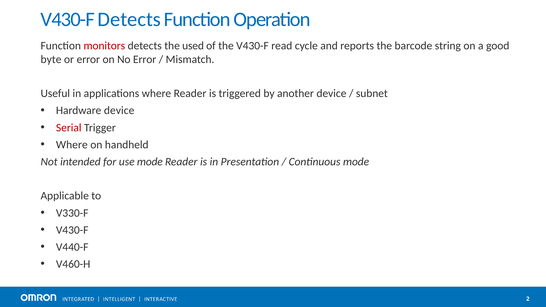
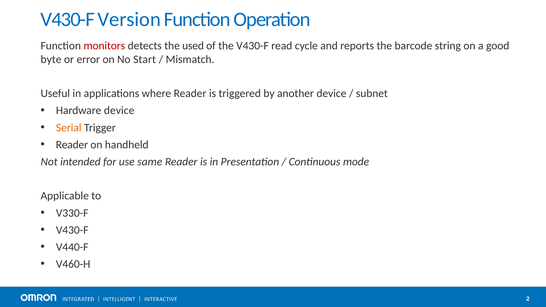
V430-F Detects: Detects -> Version (129, 20)
No Error: Error -> Start (145, 59)
Serial colour: red -> orange (69, 128)
Where: Where -> Reader (72, 145)
use mode: mode -> same (150, 162)
